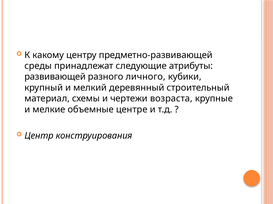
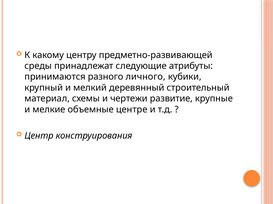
развивающей: развивающей -> принимаются (55, 77)
возраста: возраста -> развитие (171, 99)
